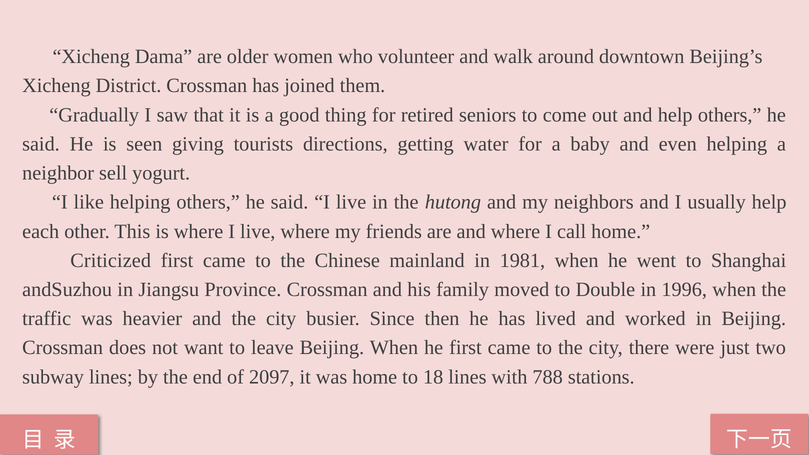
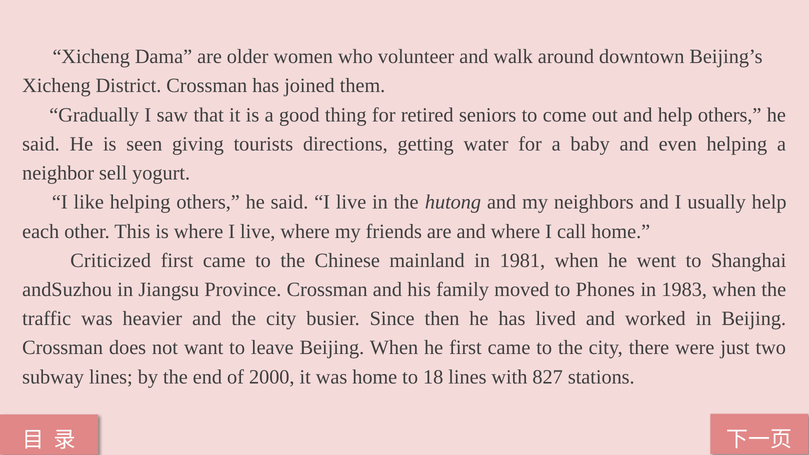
Double: Double -> Phones (605, 290)
1996: 1996 -> 1983 (684, 290)
2097: 2097 -> 2000 (272, 377)
788: 788 -> 827 (548, 377)
